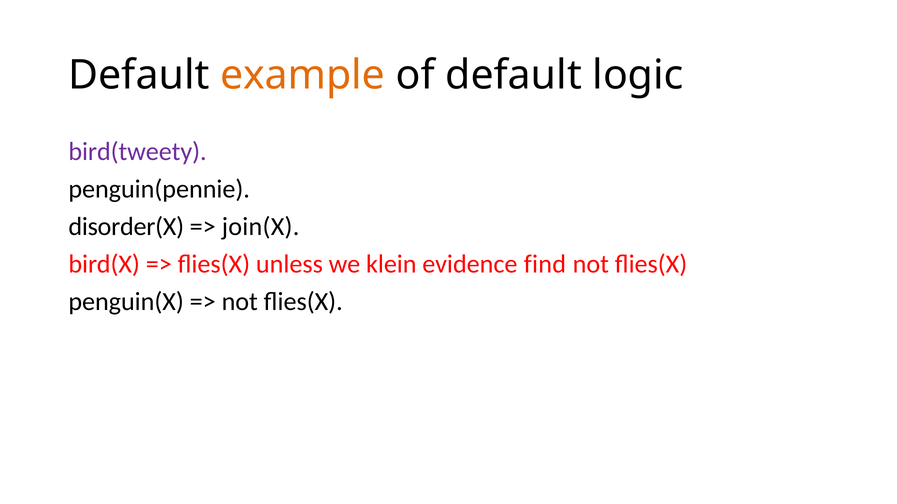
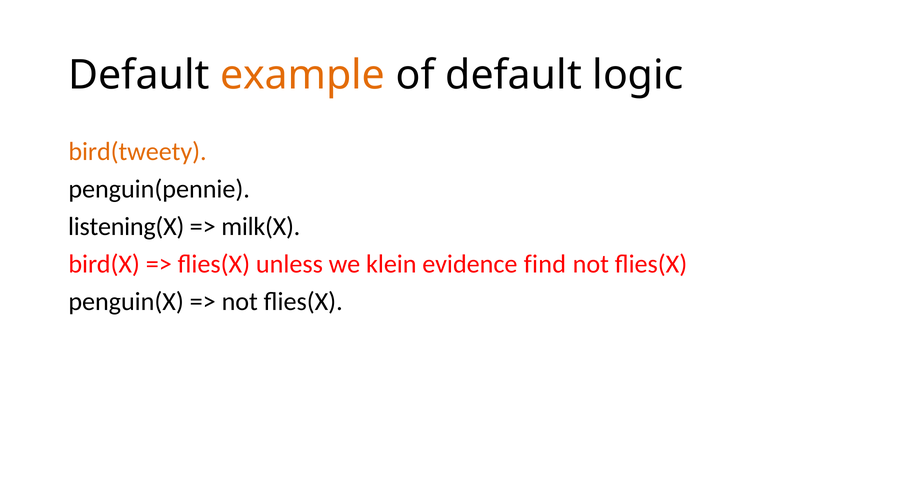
bird(tweety colour: purple -> orange (137, 152)
disorder(X: disorder(X -> listening(X (126, 227)
join(X: join(X -> milk(X (261, 227)
